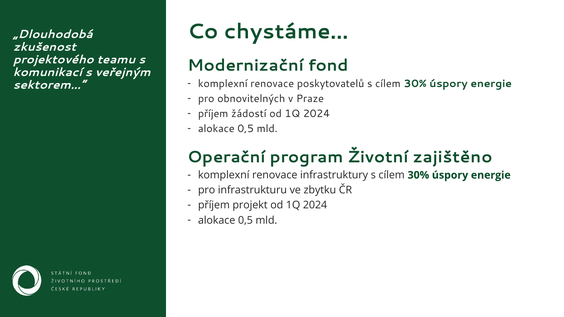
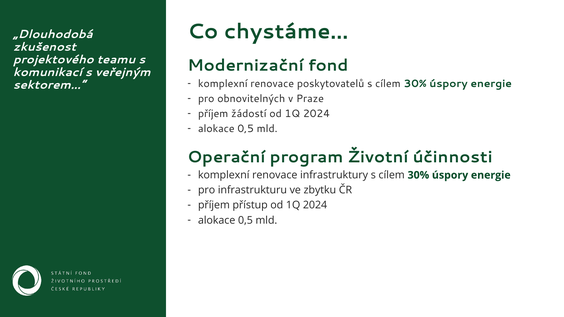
zajištěno: zajištěno -> účinnosti (453, 157)
projekt: projekt -> přístup (250, 205)
